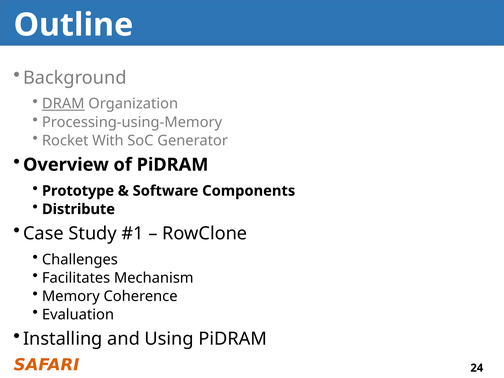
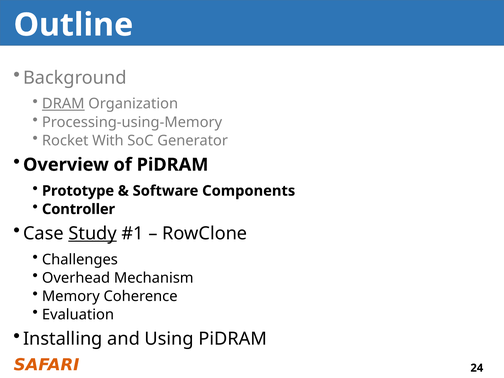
Distribute: Distribute -> Controller (78, 209)
Study underline: none -> present (93, 233)
Facilitates: Facilitates -> Overhead (76, 278)
